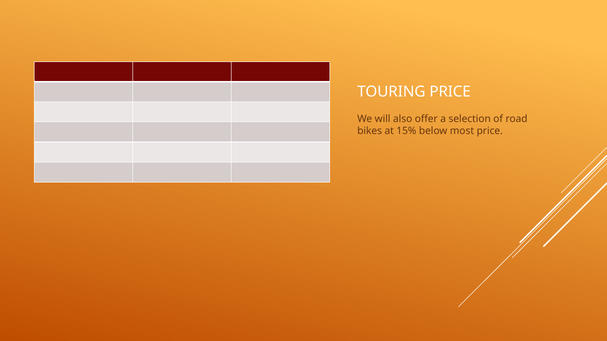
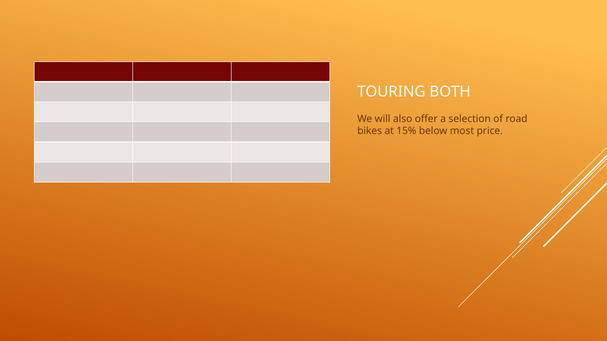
TOURING PRICE: PRICE -> BOTH (450, 92)
